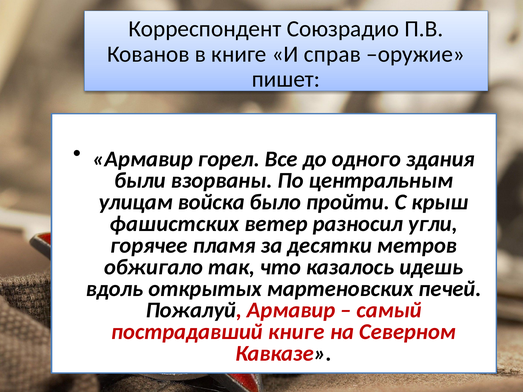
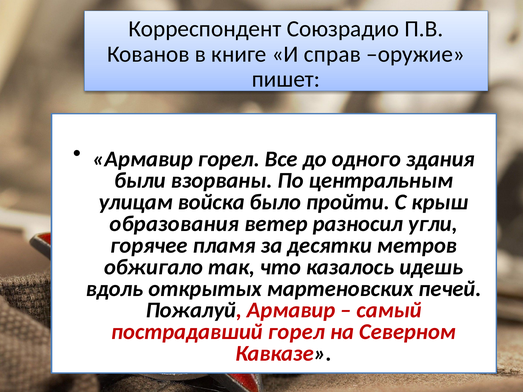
фашистских: фашистских -> образования (174, 224)
пострадавший книге: книге -> горел (296, 332)
